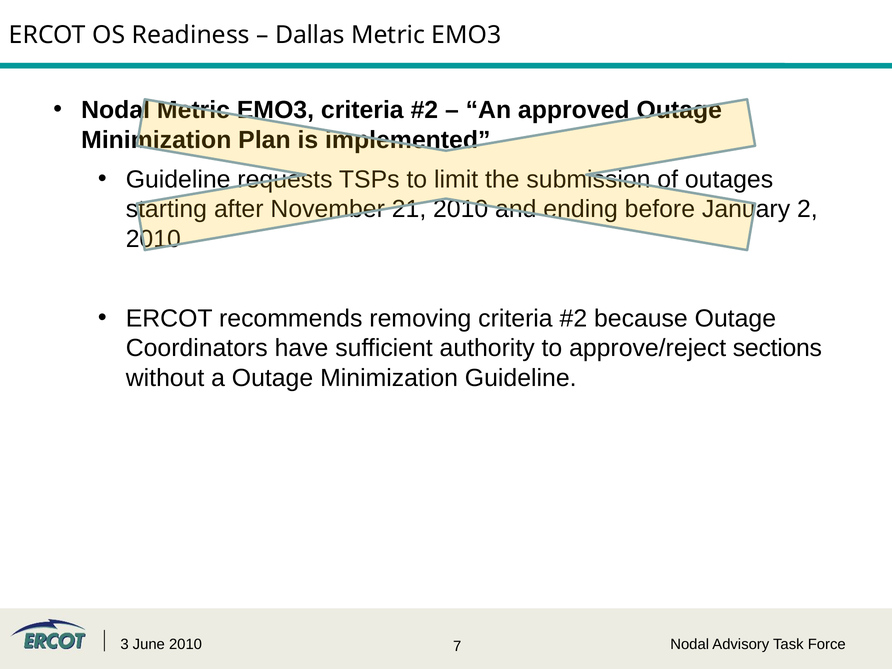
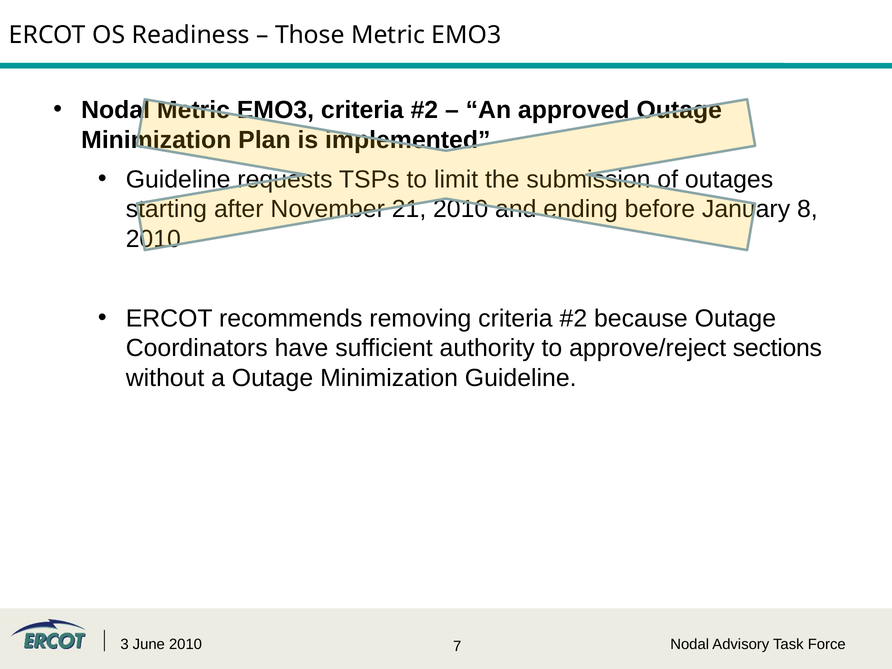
Dallas: Dallas -> Those (310, 35)
2: 2 -> 8 (807, 209)
